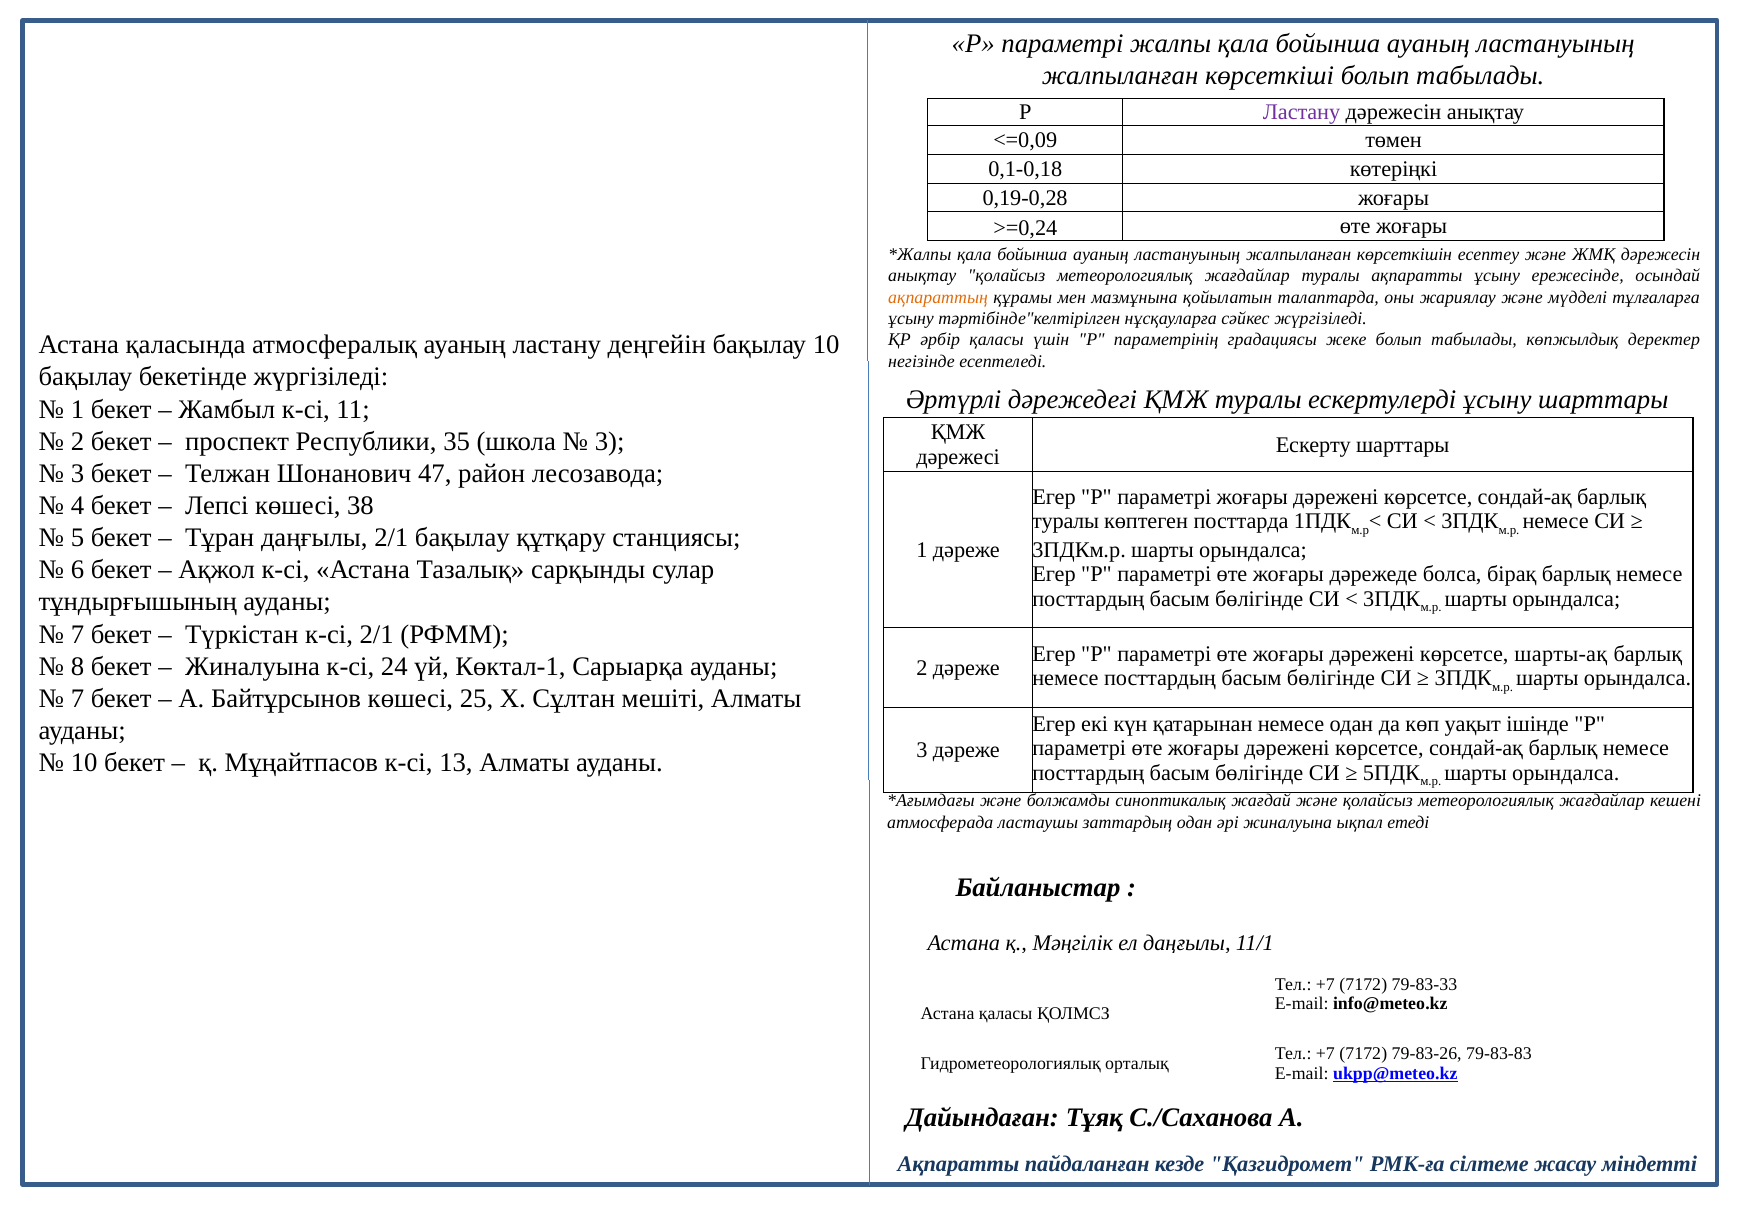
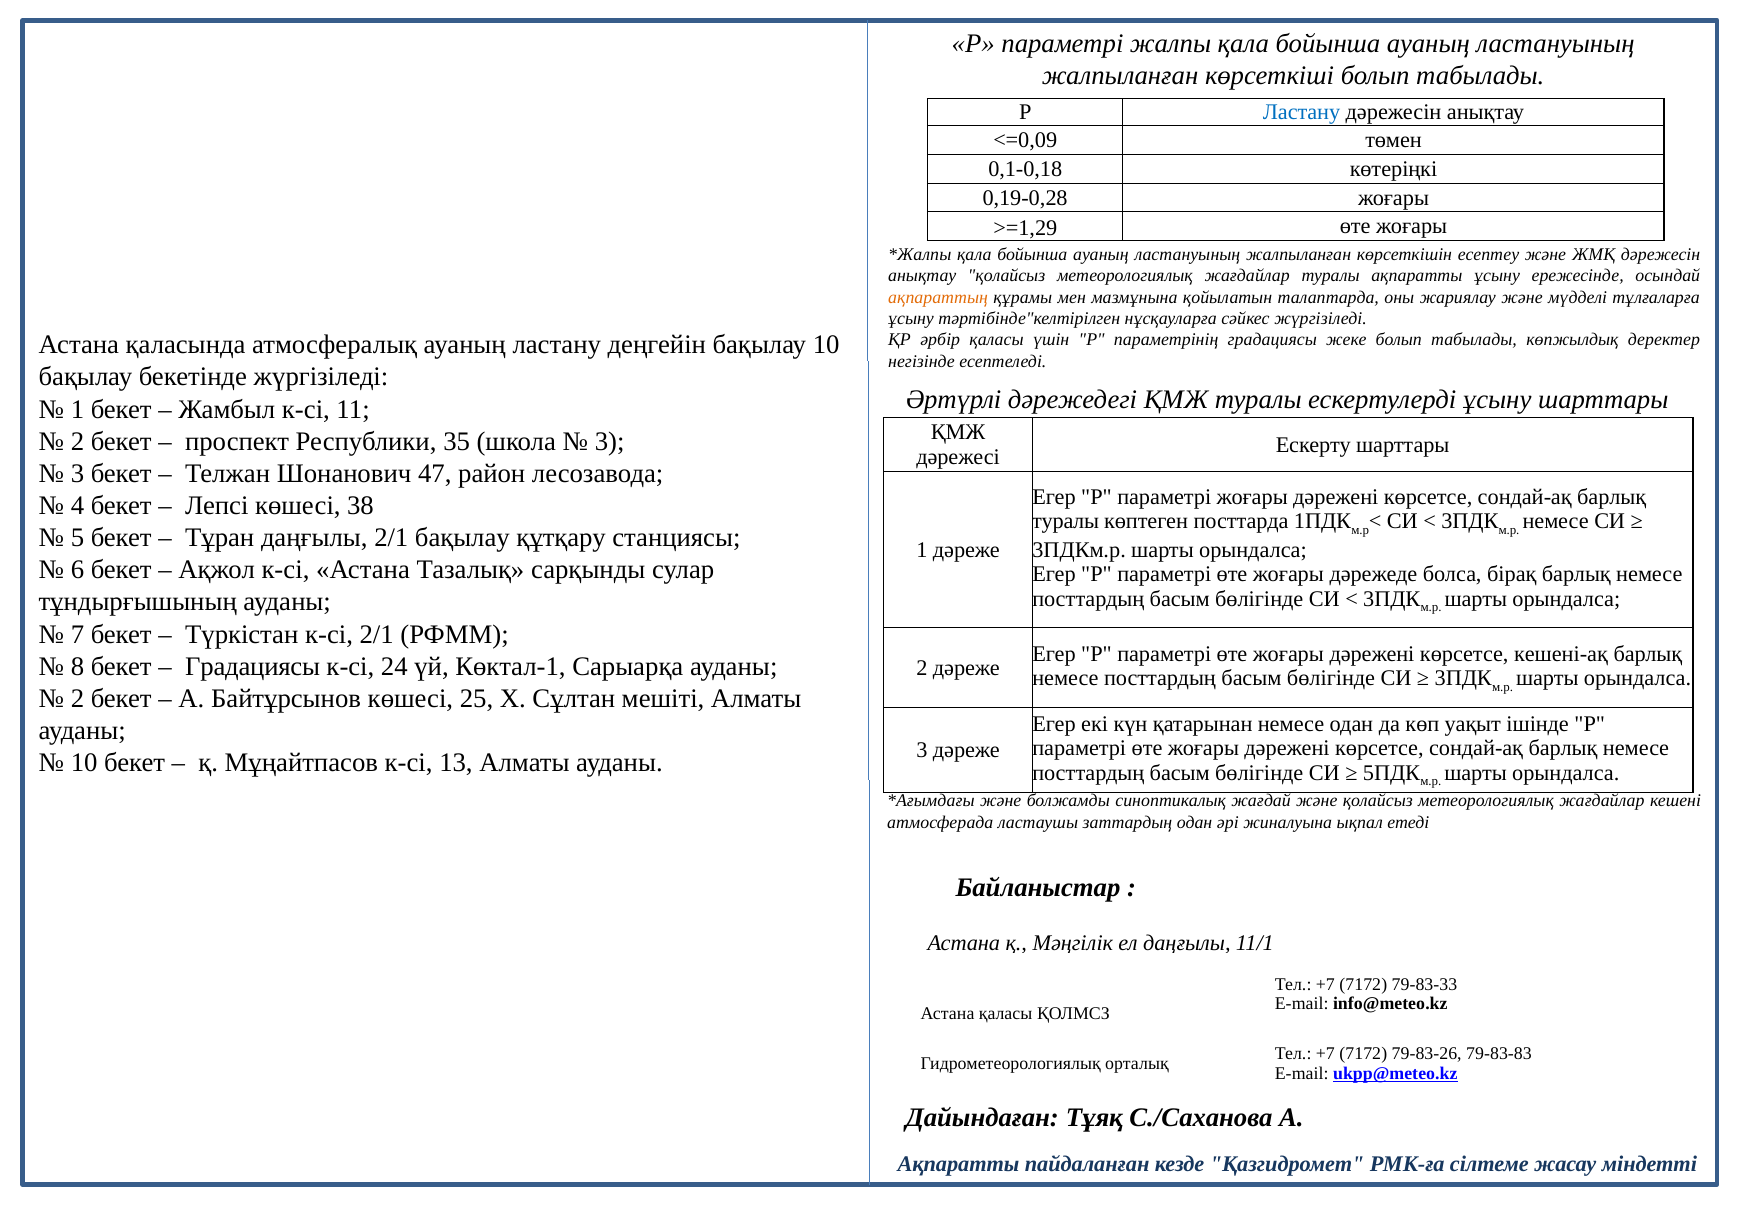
Ластану colour: purple -> blue (1302, 113)
>=0,24: >=0,24 -> >=1,29 (1025, 228)
шарты-ақ: шарты-ақ -> кешені-ақ (1561, 653)
Жиналуына: Жиналуына -> Градациясы (253, 666)
7: 7 -> 2 (77, 698)
